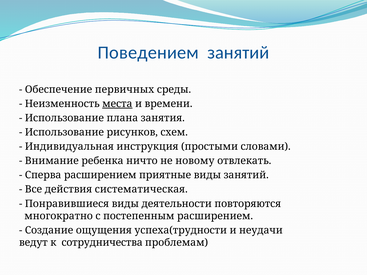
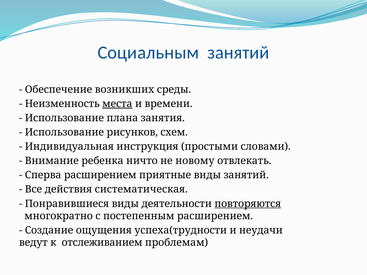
Поведением: Поведением -> Социальным (148, 53)
первичных: первичных -> возникших (125, 90)
повторяются underline: none -> present (248, 204)
сотрудничества: сотрудничества -> отслеживанием (102, 243)
